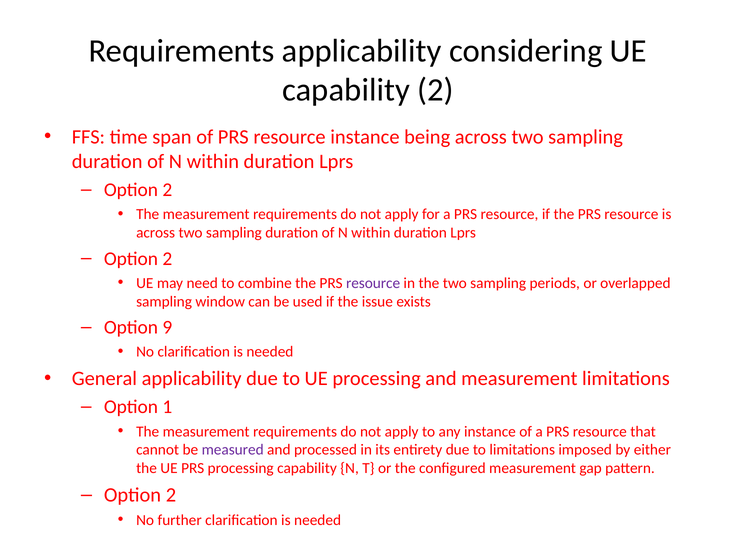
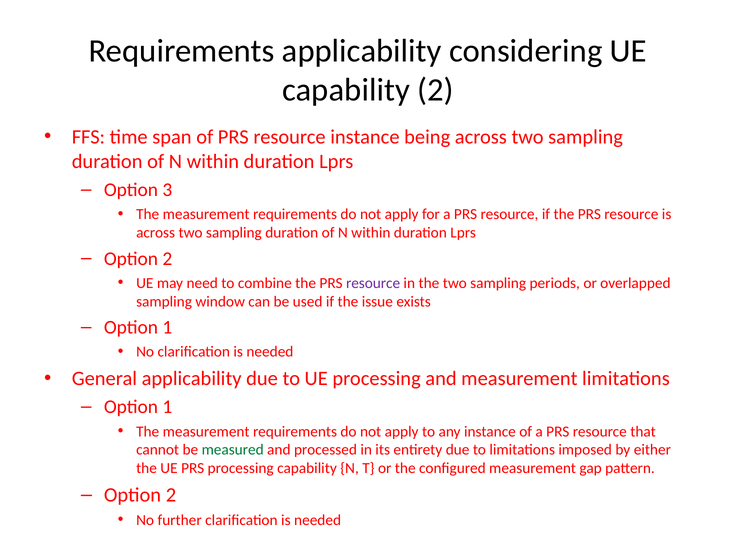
2: 2 -> 3 (167, 190)
9: 9 -> 1 (167, 327)
measured colour: purple -> green (233, 450)
